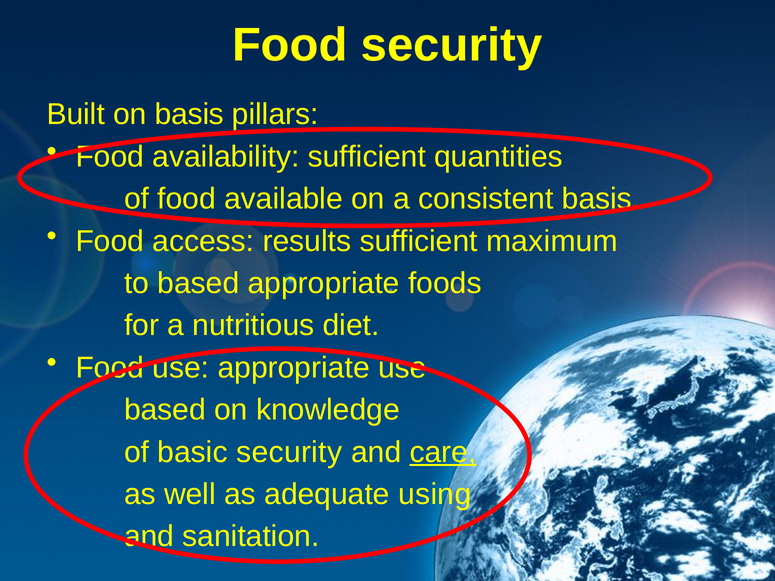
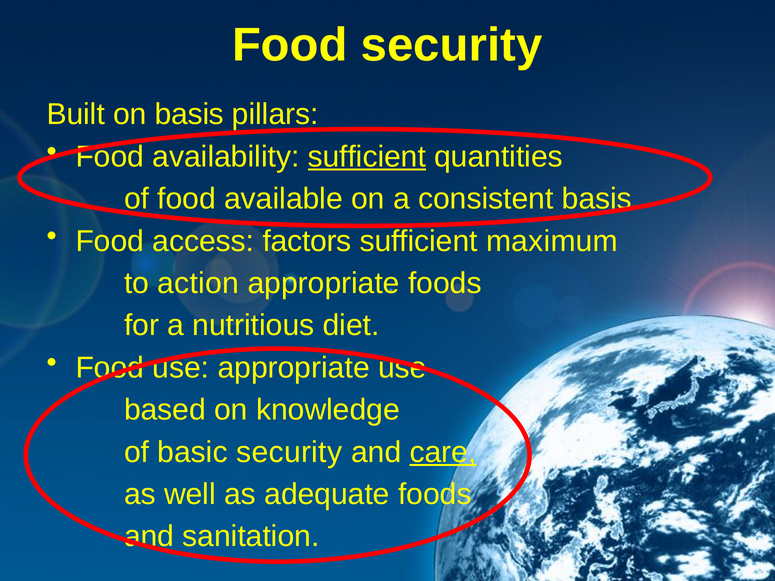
sufficient underline: none -> present (367, 157)
results: results -> factors (307, 241)
to based: based -> action (198, 283)
adequate using: using -> foods (435, 495)
